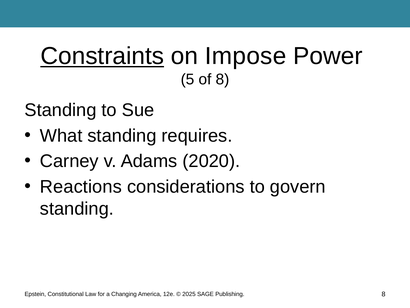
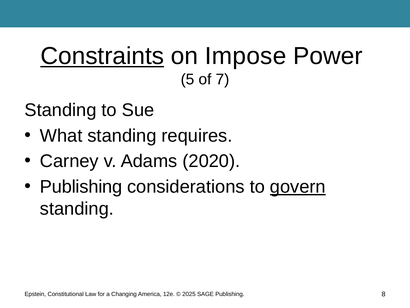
of 8: 8 -> 7 (222, 79)
Reactions: Reactions -> Publishing (81, 186)
govern underline: none -> present (298, 186)
